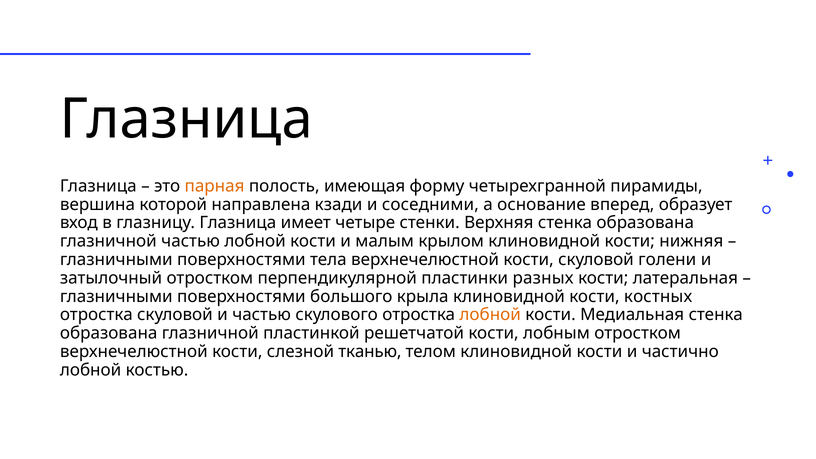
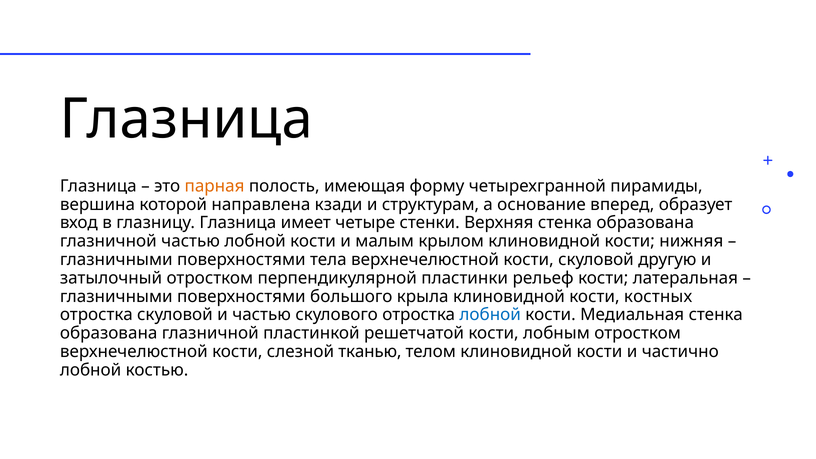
соседними: соседними -> структурам (431, 204)
голени: голени -> другую (667, 260)
разных: разных -> рельеф (543, 278)
лобной colour: orange -> blue (490, 315)
